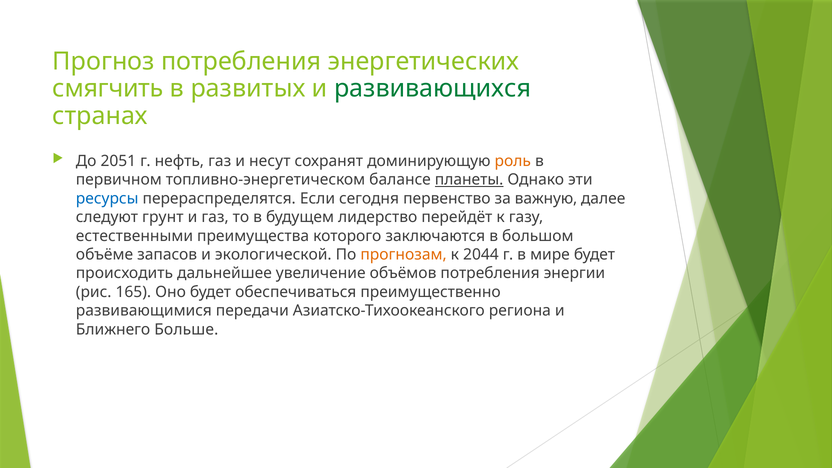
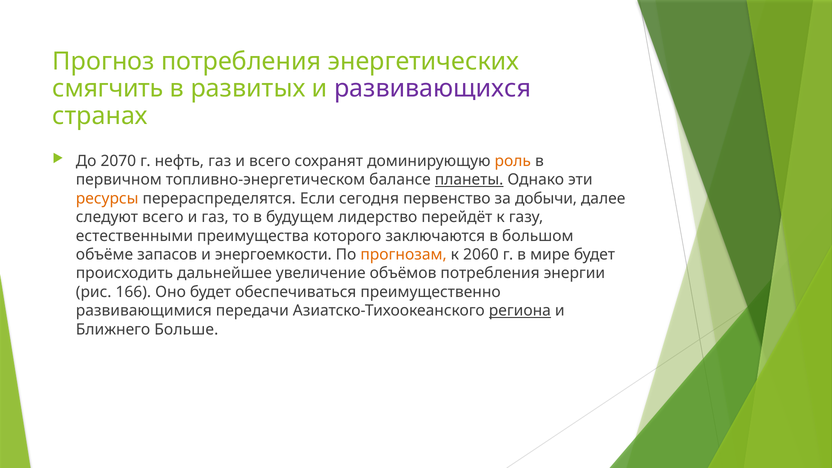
развивающихся colour: green -> purple (433, 89)
2051: 2051 -> 2070 (118, 161)
и несут: несут -> всего (270, 161)
ресурсы colour: blue -> orange (107, 198)
важную: важную -> добычи (546, 198)
следуют грунт: грунт -> всего (163, 217)
экологической: экологической -> энергоемкости (273, 255)
2044: 2044 -> 2060 (481, 255)
165: 165 -> 166 (133, 292)
региона underline: none -> present (520, 311)
